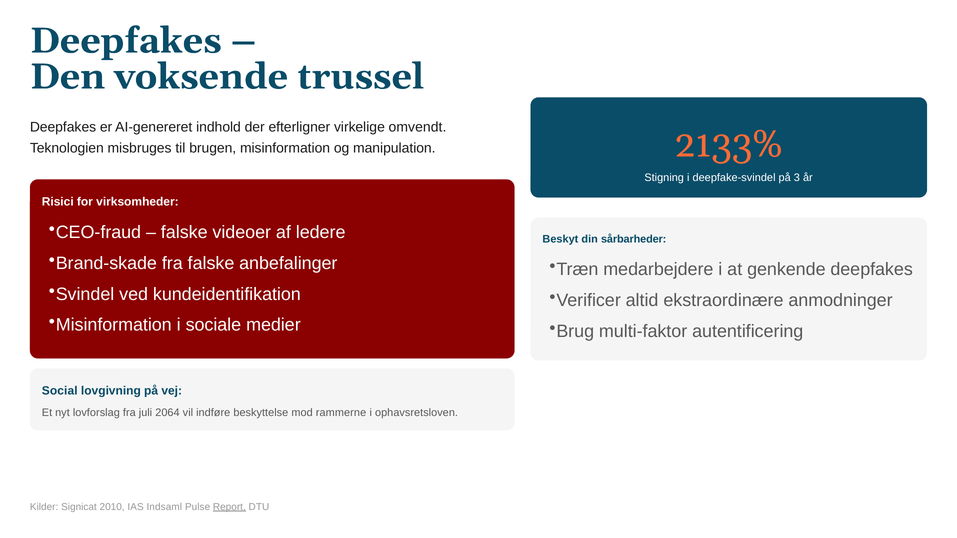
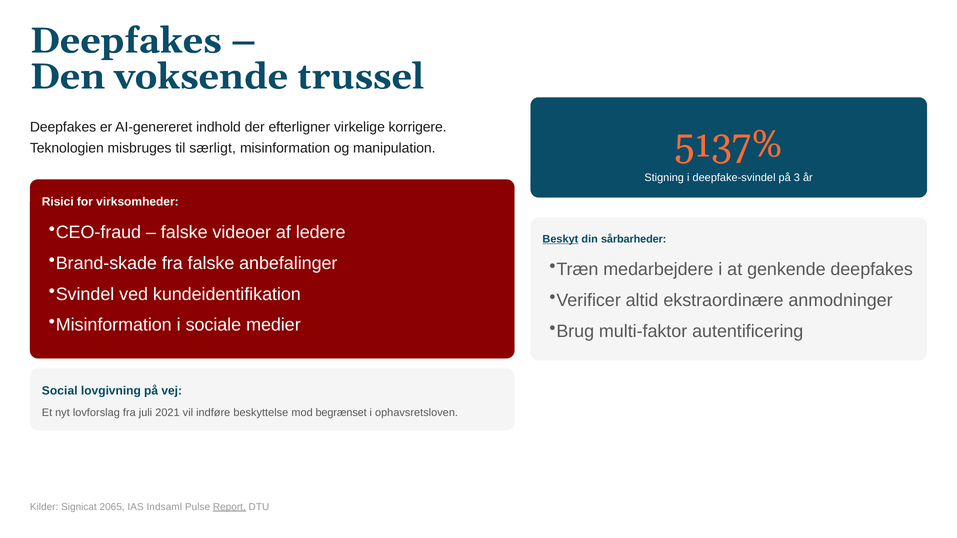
omvendt: omvendt -> korrigere (418, 127)
2133%: 2133% -> 5137% (729, 144)
brugen: brugen -> særligt (213, 148)
Beskyt underline: none -> present (560, 239)
2064: 2064 -> 2021 (167, 413)
rammerne: rammerne -> begrænset (341, 413)
2010: 2010 -> 2065 (112, 507)
